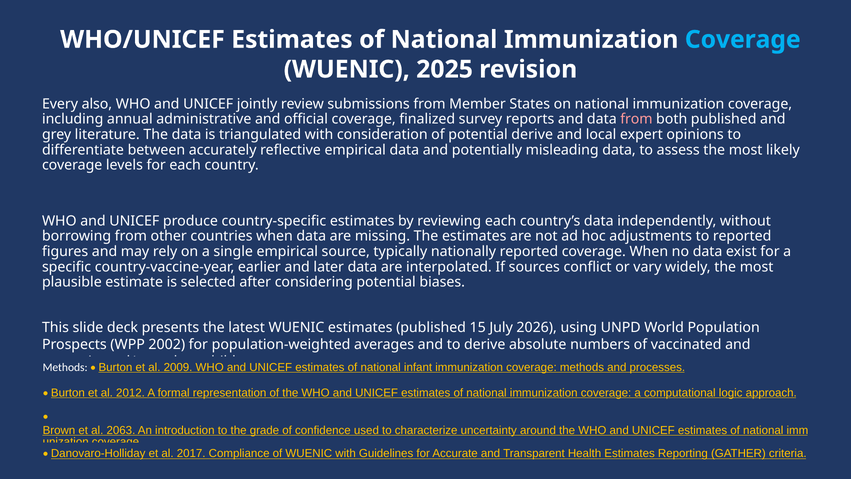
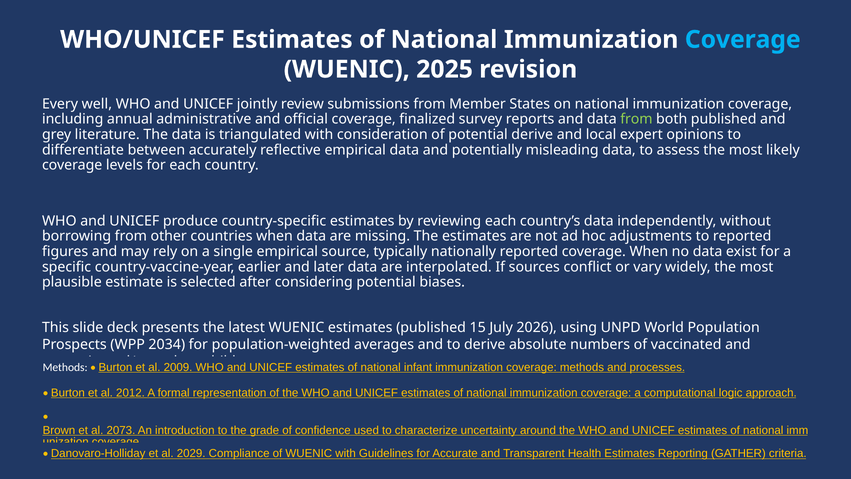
also: also -> well (97, 104)
from colour: pink -> light green (636, 119)
2002: 2002 -> 2034 (167, 344)
2063: 2063 -> 2073 (121, 430)
2017: 2017 -> 2029 (191, 453)
